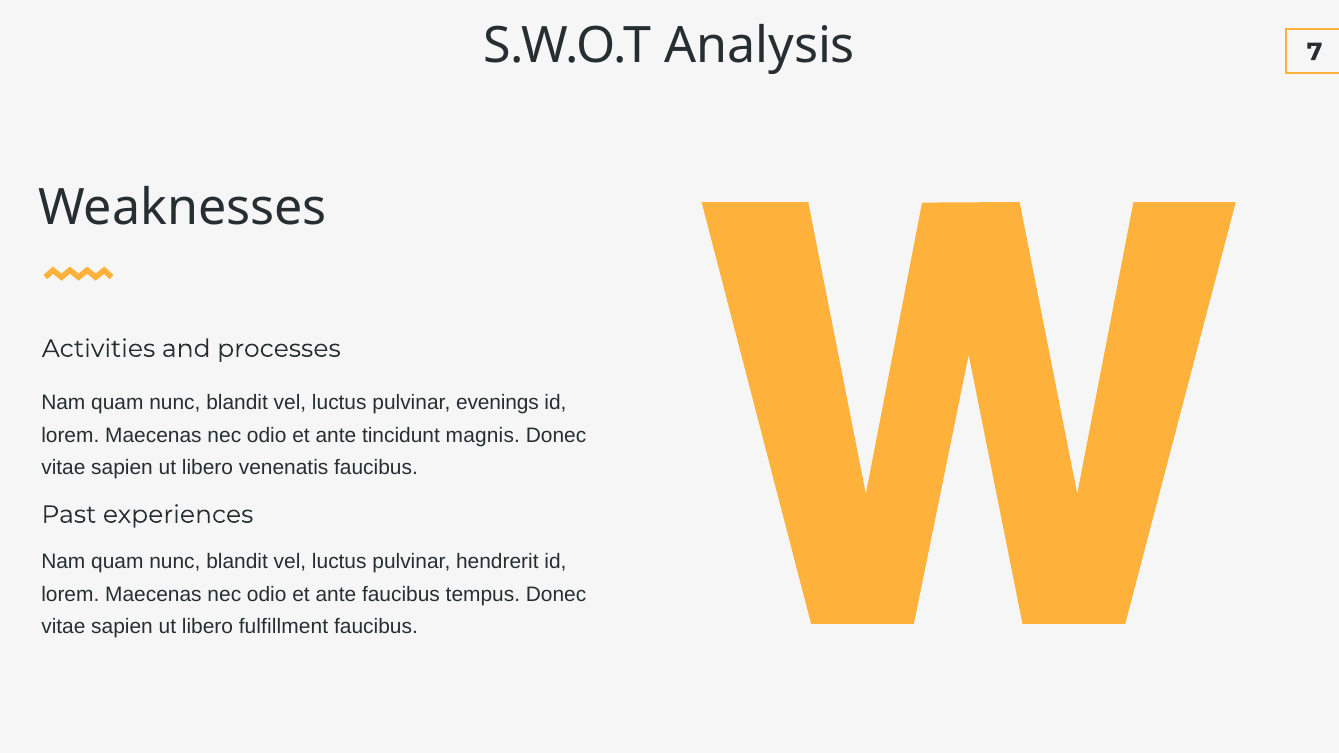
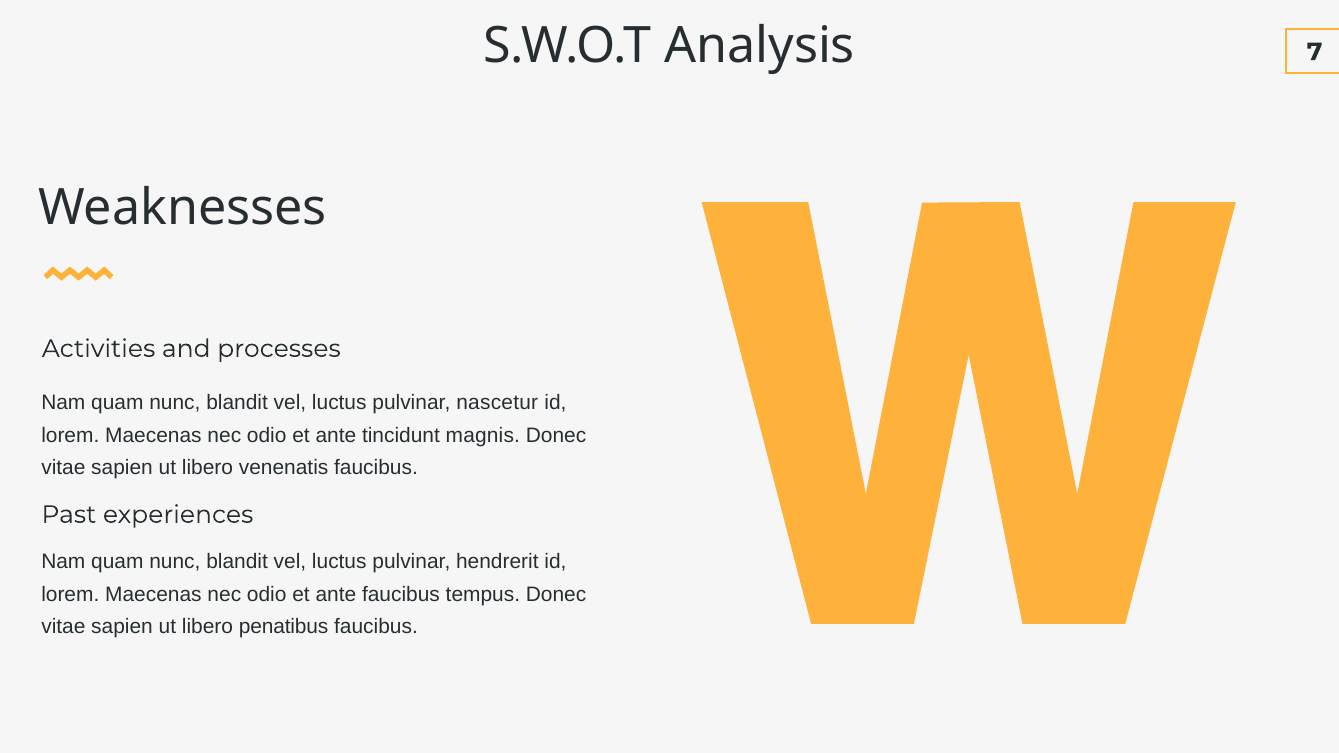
evenings: evenings -> nascetur (497, 403)
fulfillment: fulfillment -> penatibus (284, 627)
